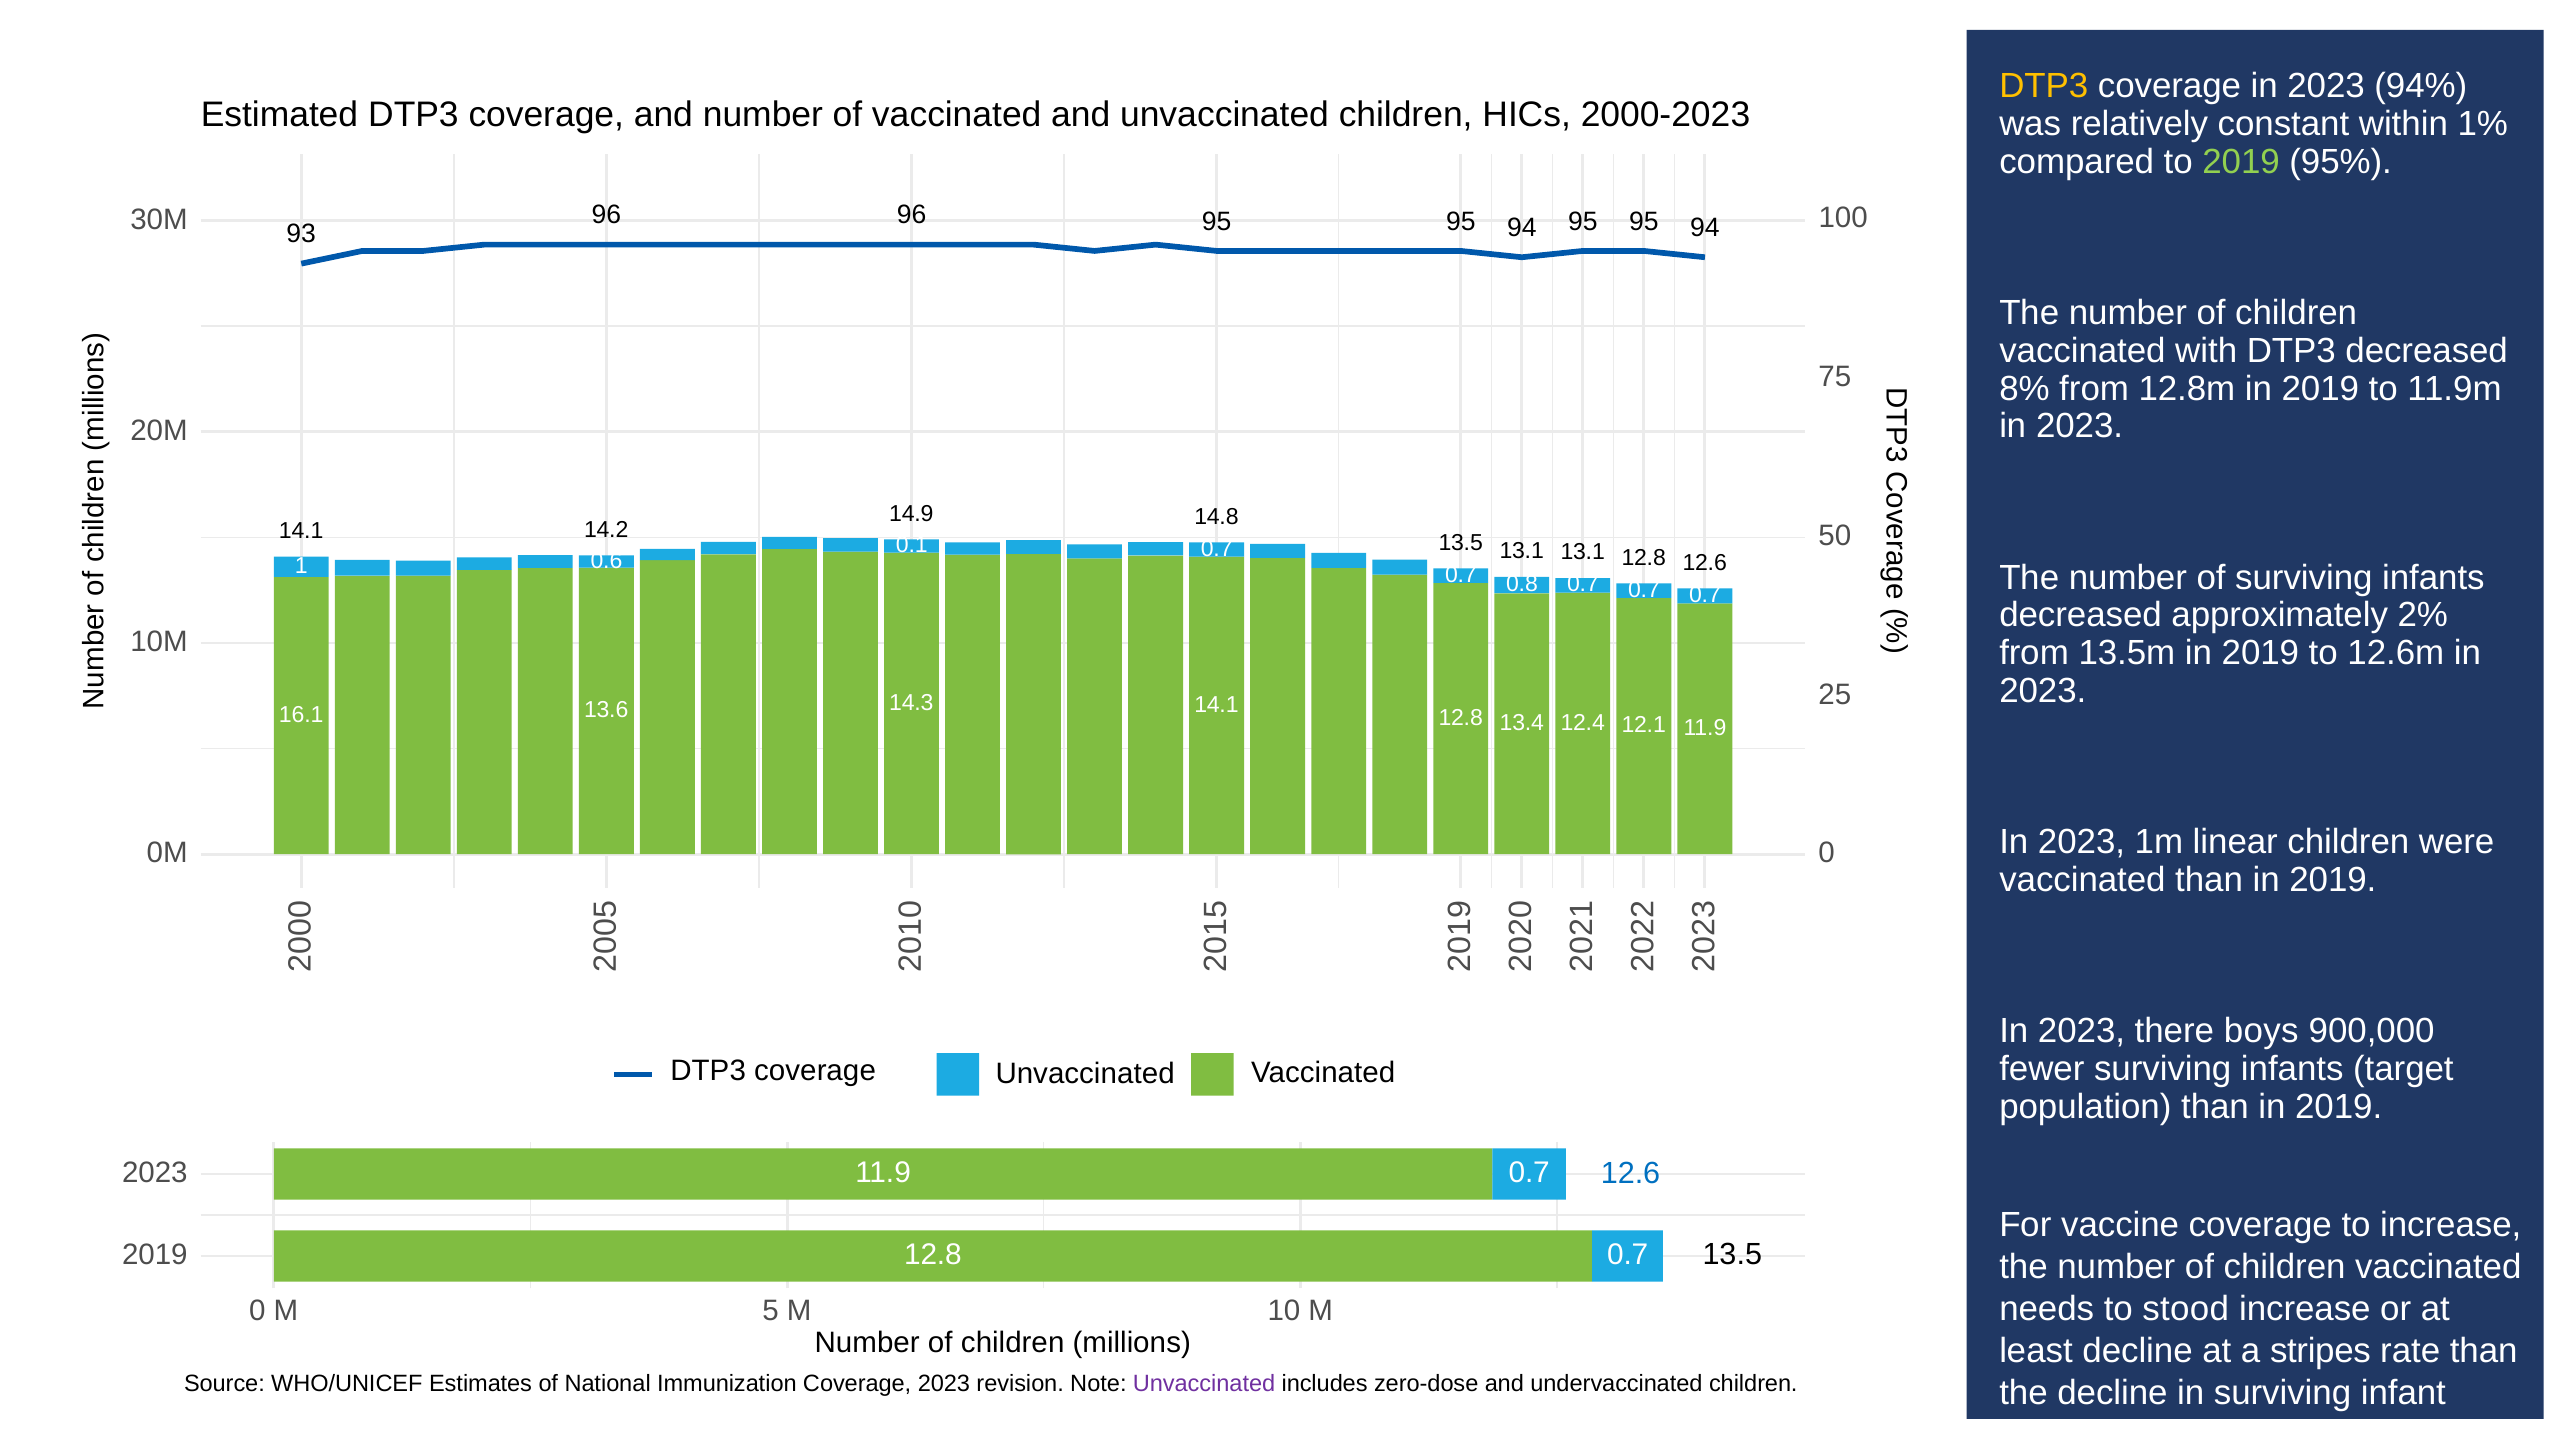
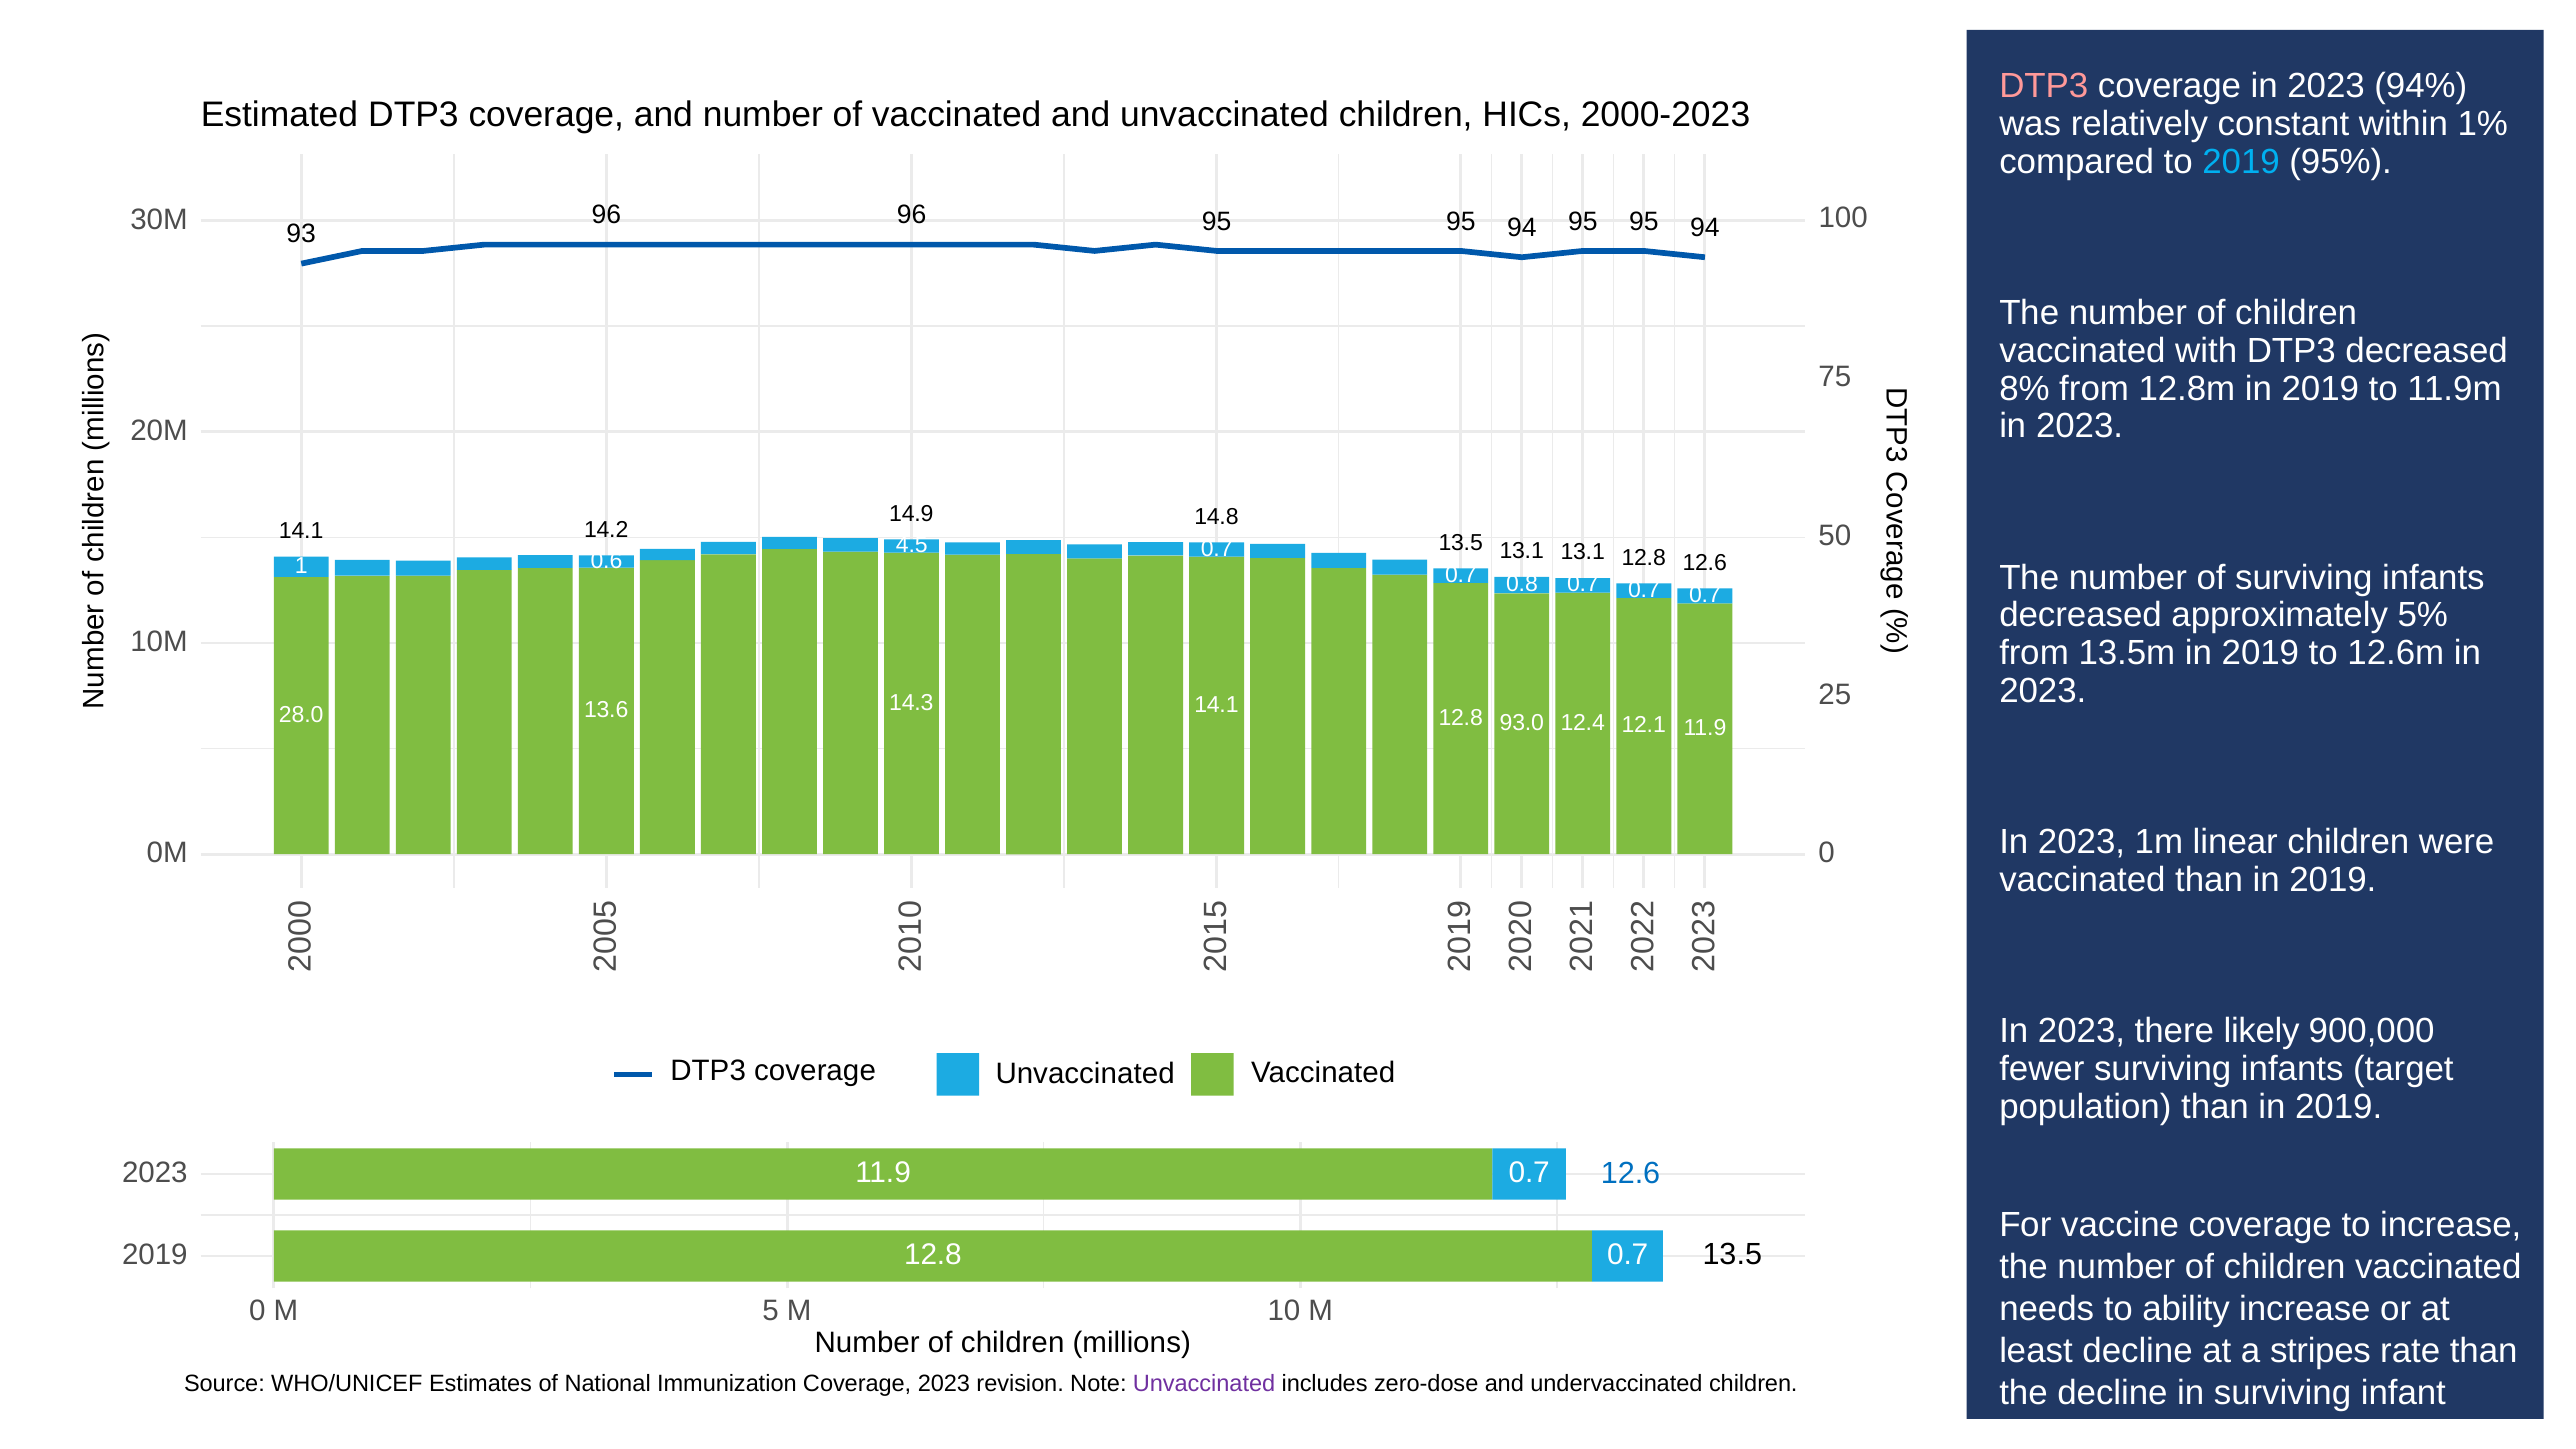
DTP3 colour: yellow -> pink (2044, 86)
2019 colour: light green -> light blue (2241, 162)
0.1: 0.1 -> 4.5 (912, 545)
2%: 2% -> 5% (2423, 615)
16.1: 16.1 -> 28.0 (301, 715)
13.4: 13.4 -> 93.0 (1522, 723)
boys: boys -> likely (2262, 1031)
stood: stood -> ability (2186, 1309)
